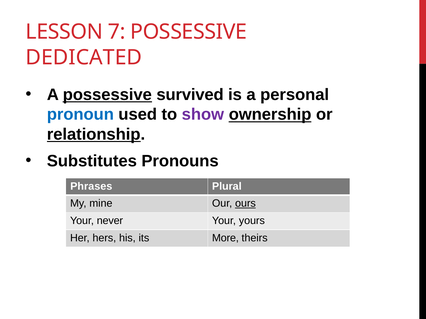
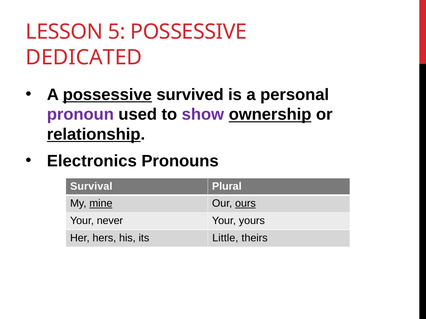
7: 7 -> 5 (117, 32)
pronoun colour: blue -> purple (80, 115)
Substitutes: Substitutes -> Electronics (92, 161)
Phrases: Phrases -> Survival (91, 187)
mine underline: none -> present (101, 204)
More: More -> Little (225, 238)
